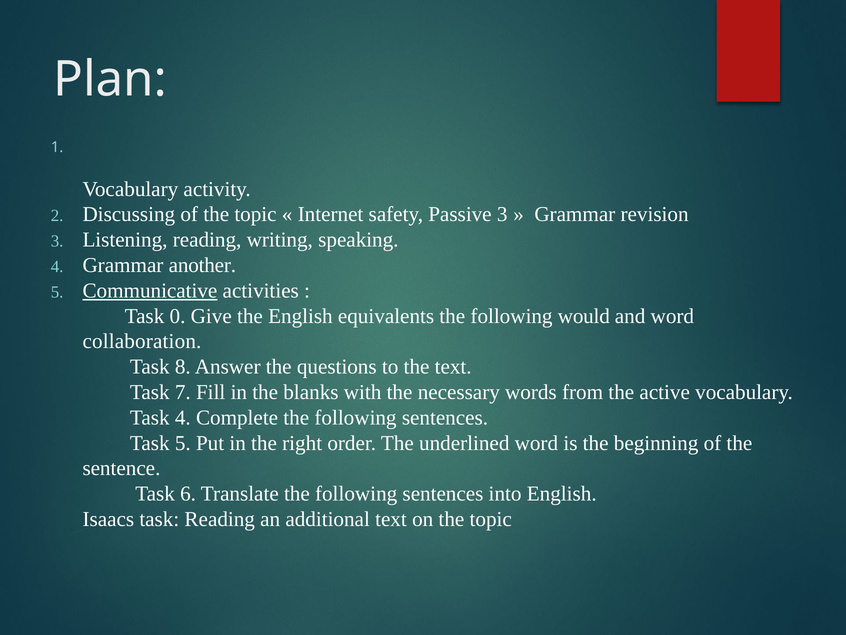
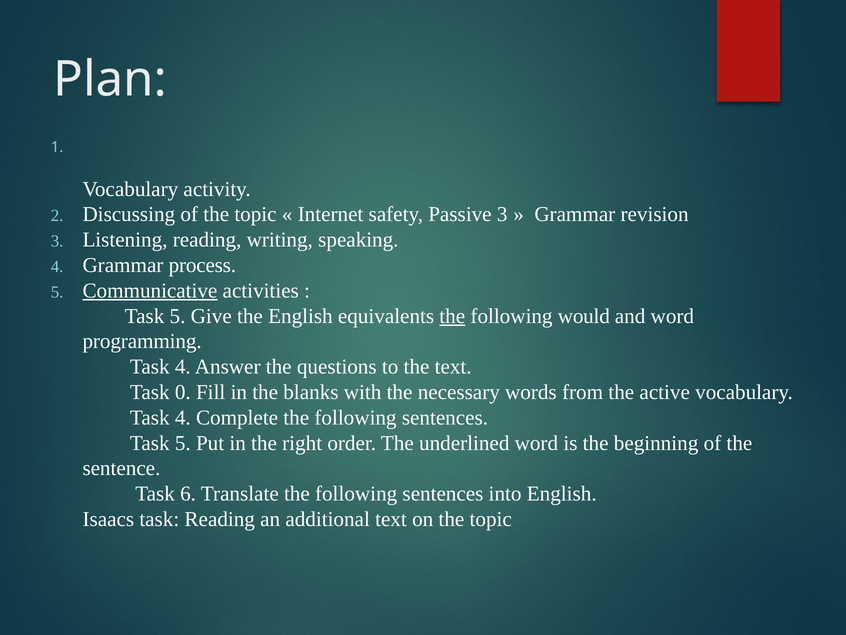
another: another -> process (202, 265)
0: 0 -> 5 (177, 316)
the underline: none -> present (452, 316)
collaboration: collaboration -> programming (142, 341)
8: 8 -> 4 (183, 367)
7: 7 -> 0 (183, 392)
